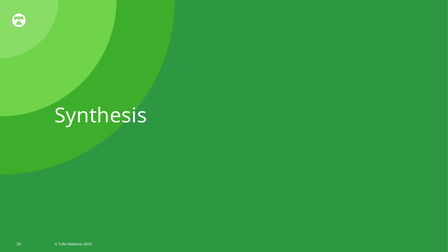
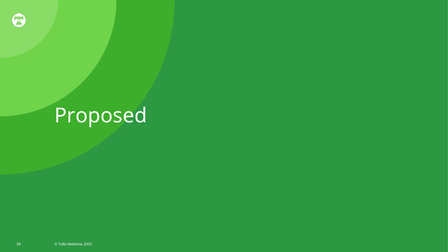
Synthesis: Synthesis -> Proposed (101, 116)
